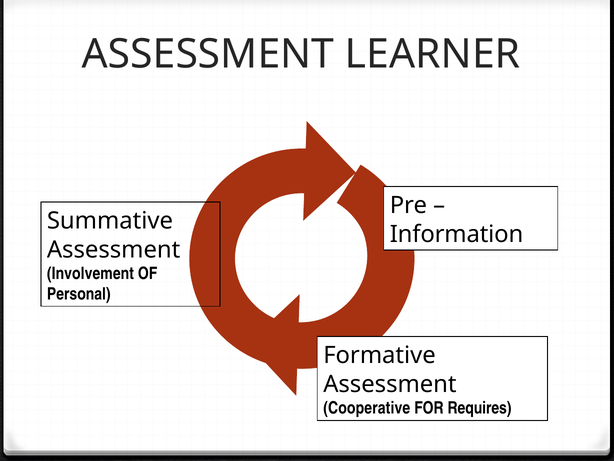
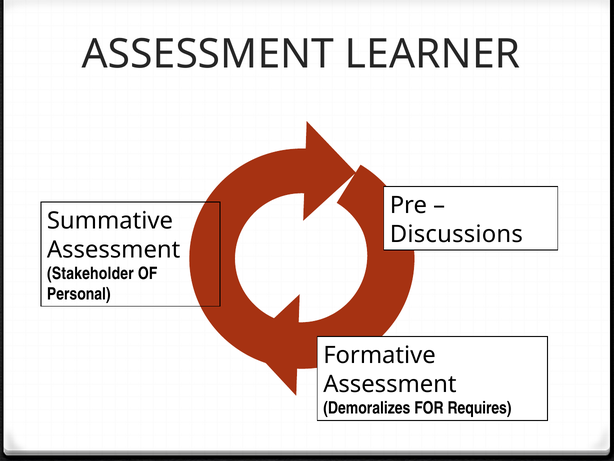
Information: Information -> Discussions (456, 234)
Involvement: Involvement -> Stakeholder (90, 273)
Cooperative: Cooperative -> Demoralizes (367, 408)
